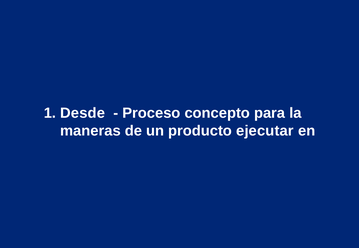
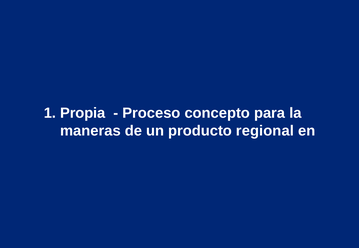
Desde: Desde -> Propia (83, 113)
ejecutar: ejecutar -> regional (265, 131)
